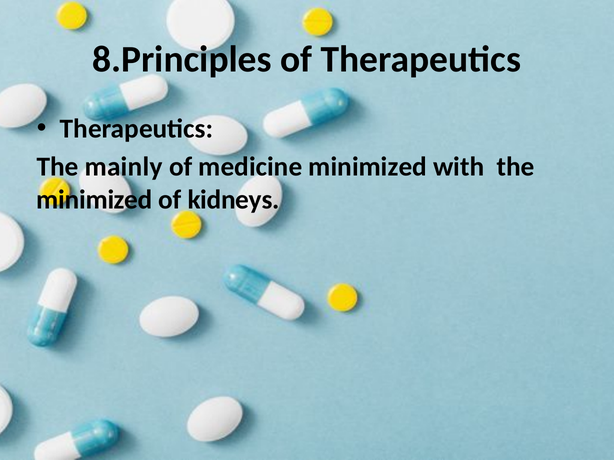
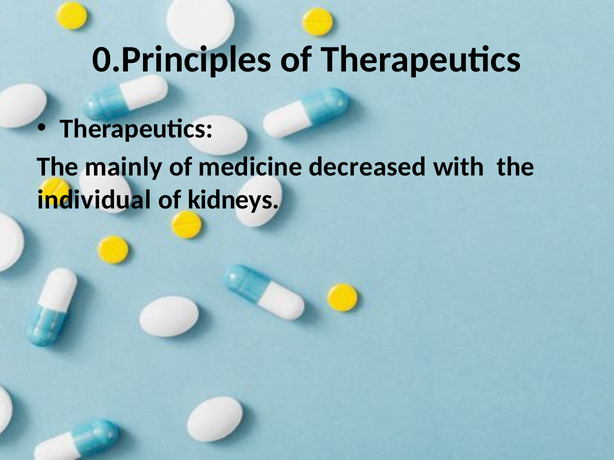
8.Principles: 8.Principles -> 0.Principles (182, 59)
medicine minimized: minimized -> decreased (368, 167)
minimized: minimized -> individual (94, 200)
